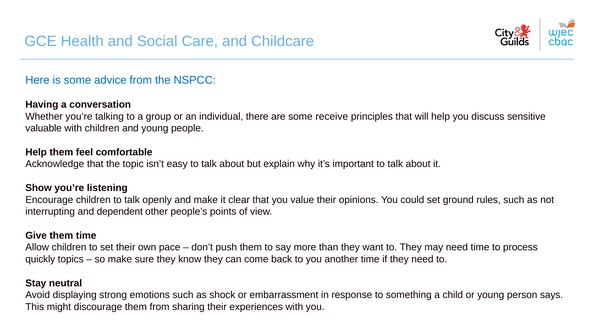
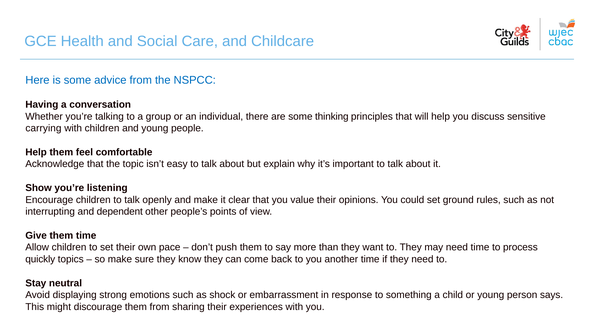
receive: receive -> thinking (332, 116)
valuable: valuable -> carrying (43, 128)
